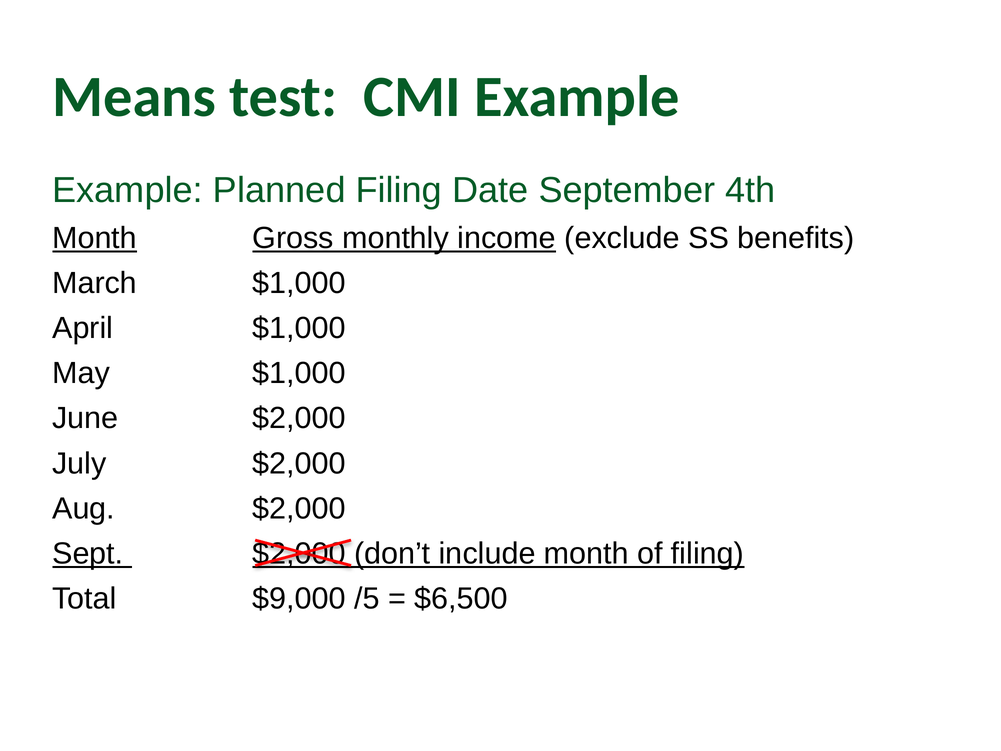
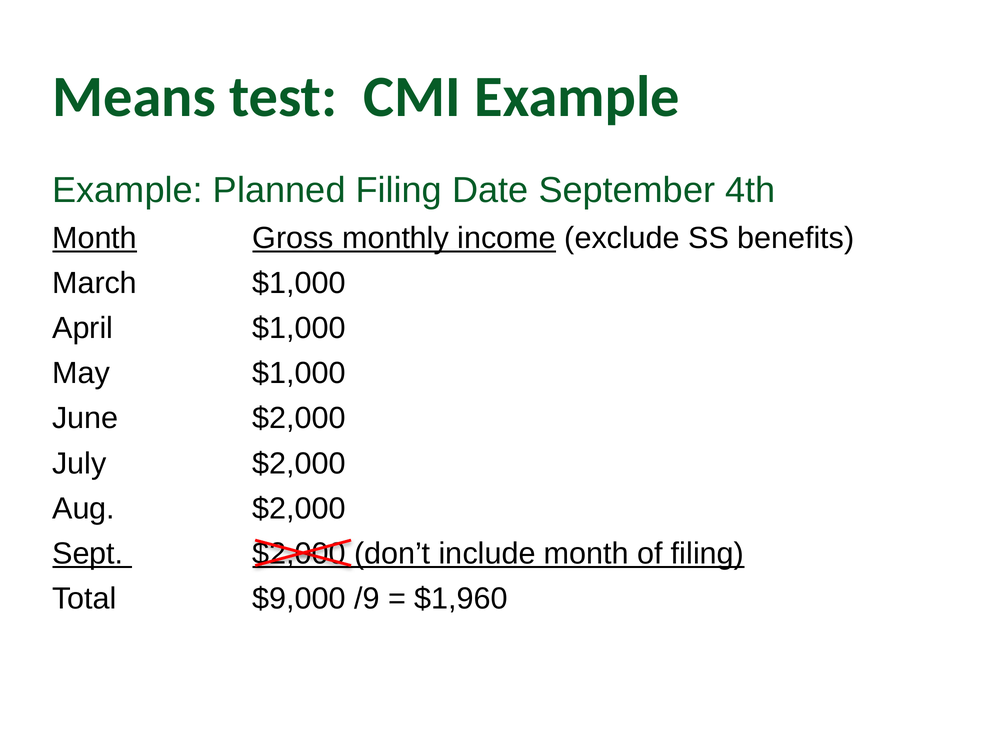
/5: /5 -> /9 (367, 598)
$6,500: $6,500 -> $1,960 (461, 598)
